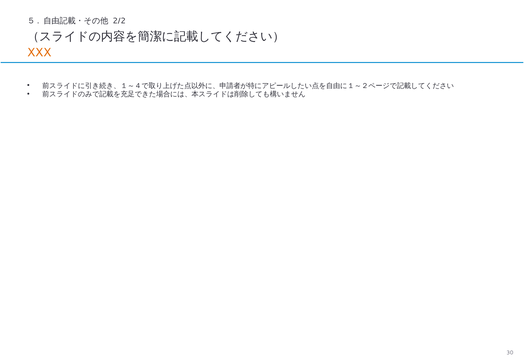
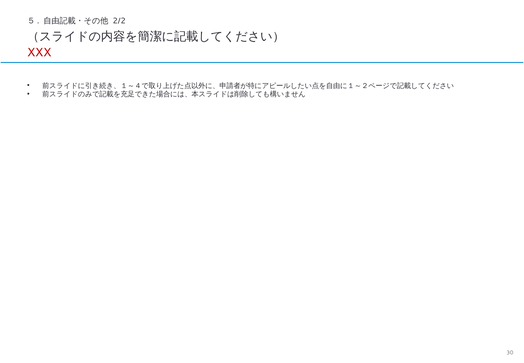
XXX colour: orange -> red (39, 53)
